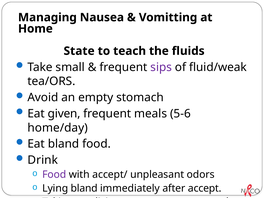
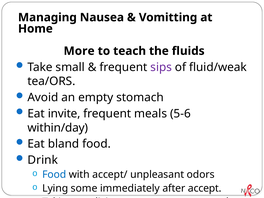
State: State -> More (79, 51)
given: given -> invite (64, 114)
home/day: home/day -> within/day (58, 128)
Food colour: purple -> blue (54, 175)
Lying bland: bland -> some (84, 188)
